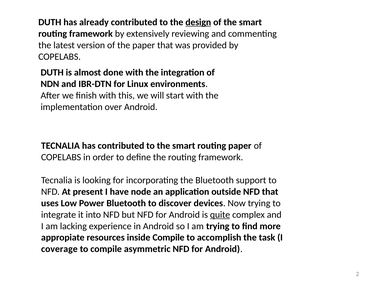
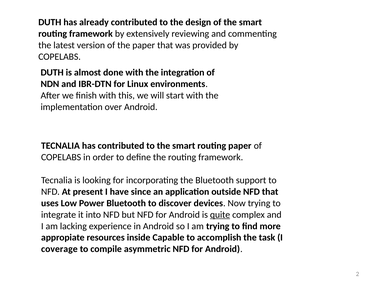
design underline: present -> none (198, 22)
node: node -> since (141, 191)
inside Compile: Compile -> Capable (168, 237)
